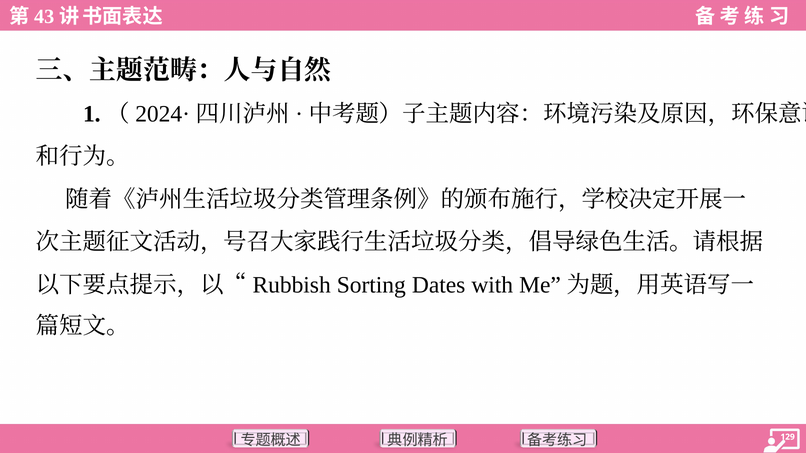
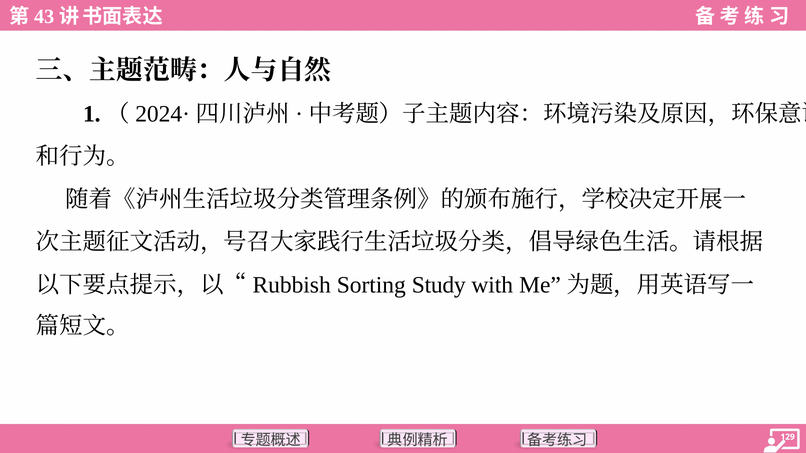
Dates: Dates -> Study (439, 285)
